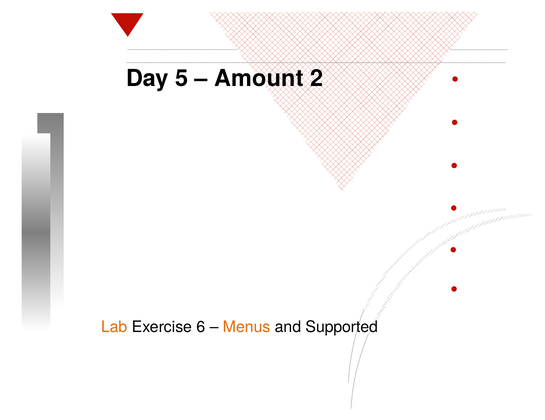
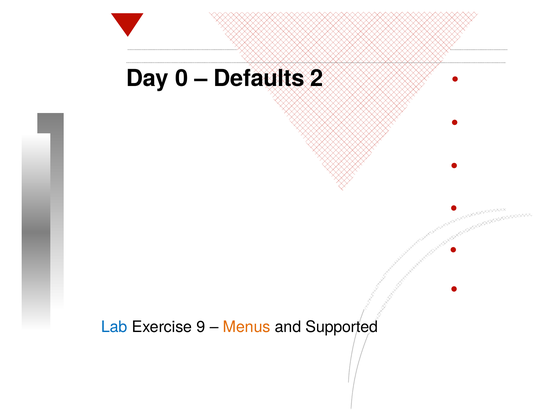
5: 5 -> 0 (182, 79)
Amount: Amount -> Defaults (259, 79)
Lab colour: orange -> blue (114, 327)
6: 6 -> 9 (201, 327)
